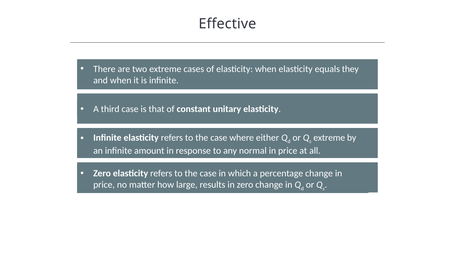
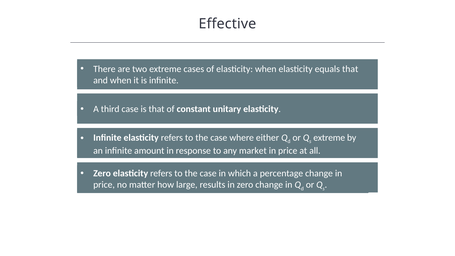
equals they: they -> that (350, 69)
normal: normal -> market (253, 151)
